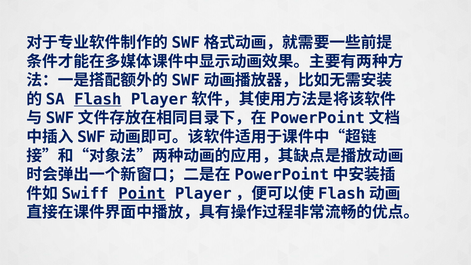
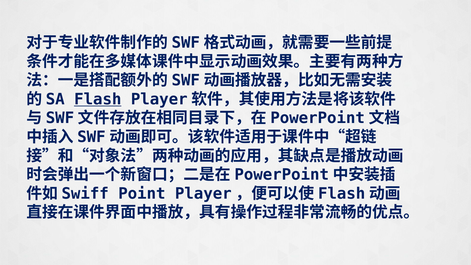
Point underline: present -> none (142, 193)
